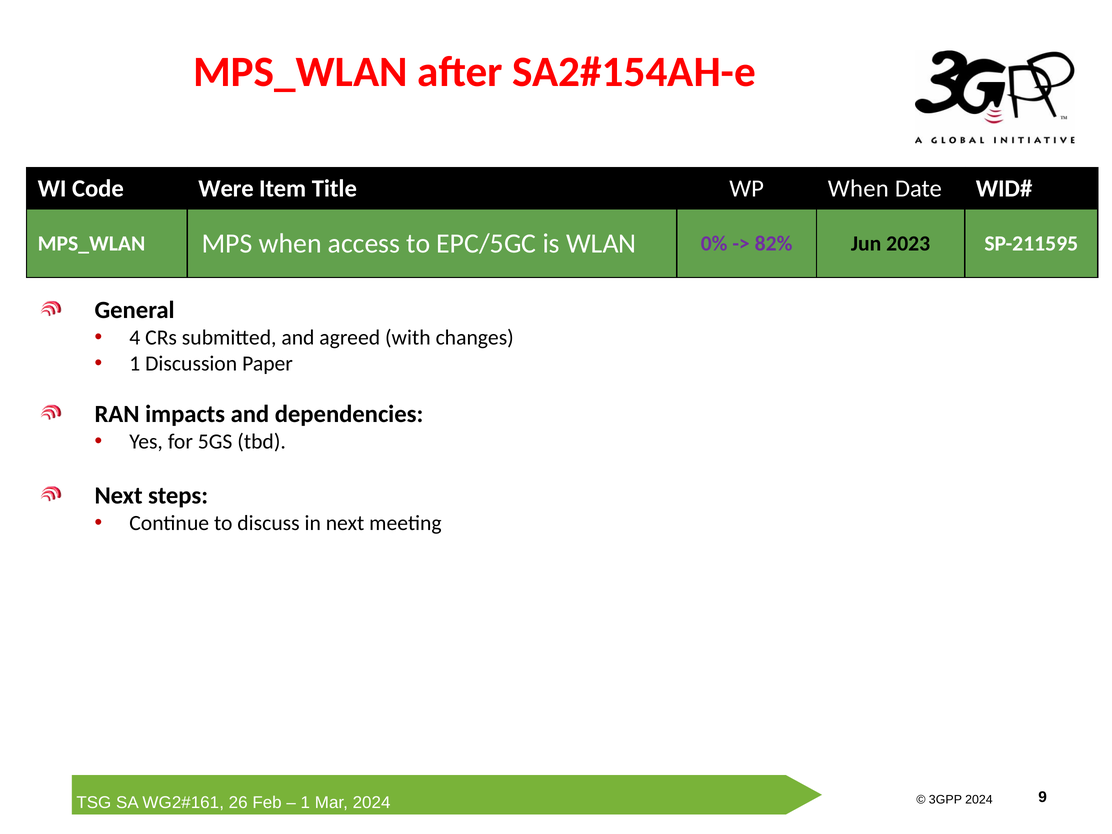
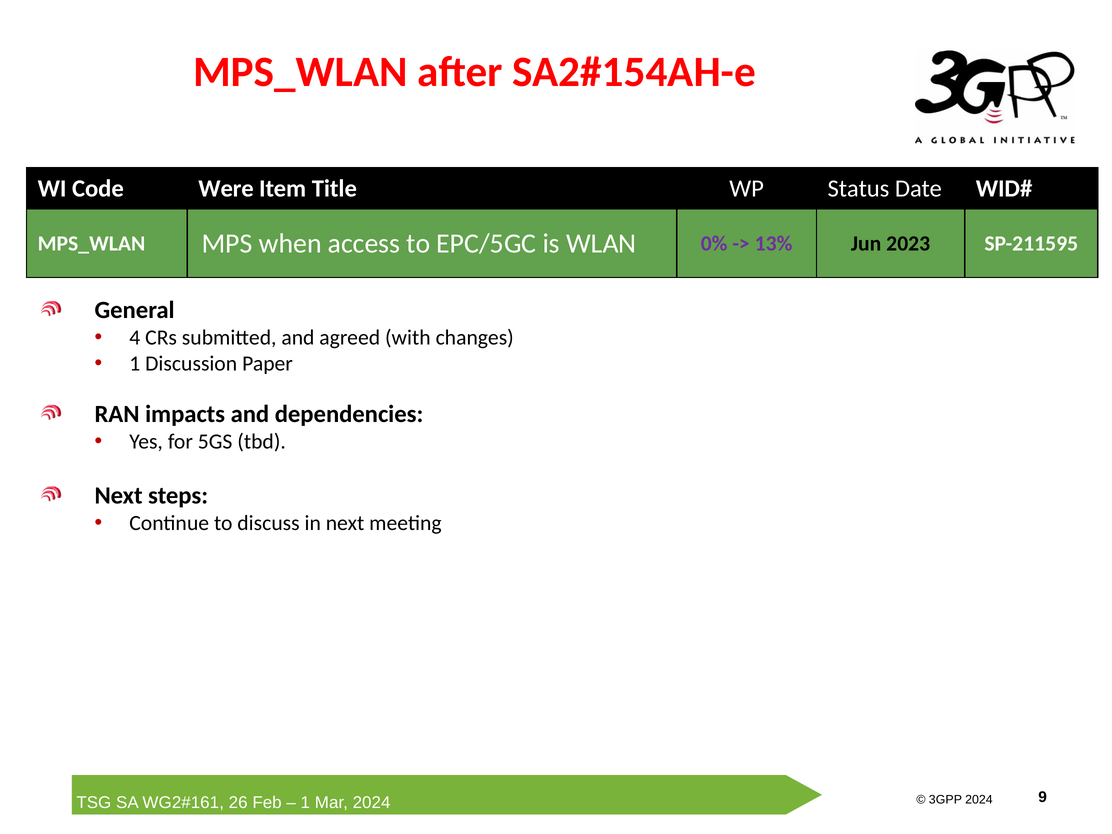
WP When: When -> Status (858, 188)
82%: 82% -> 13% (774, 243)
